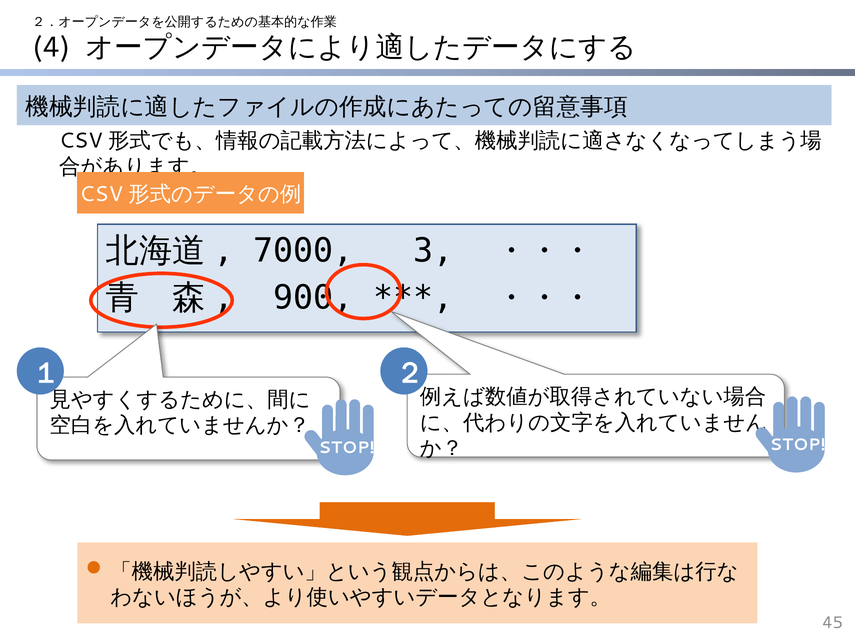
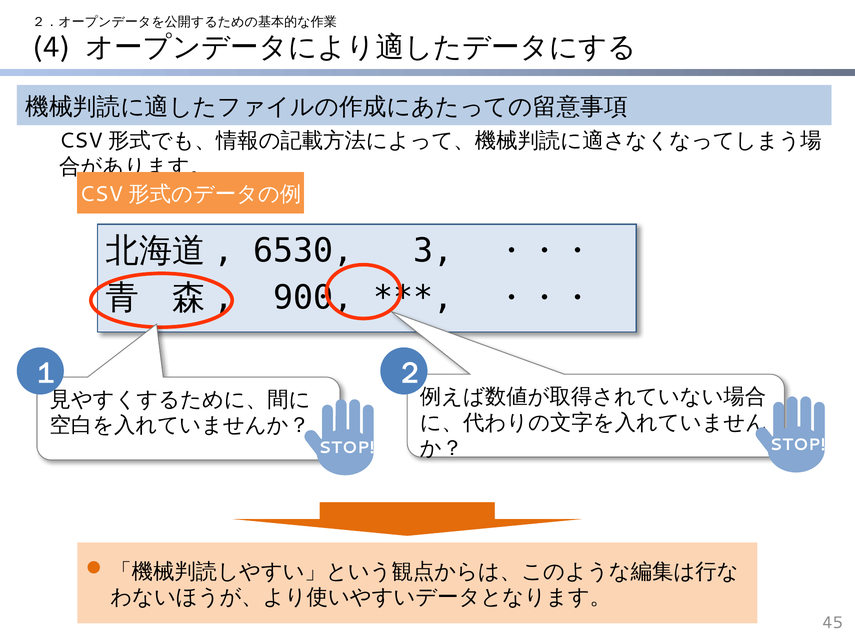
7000: 7000 -> 6530 (303, 251)
